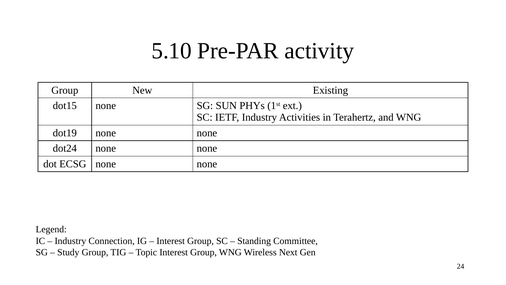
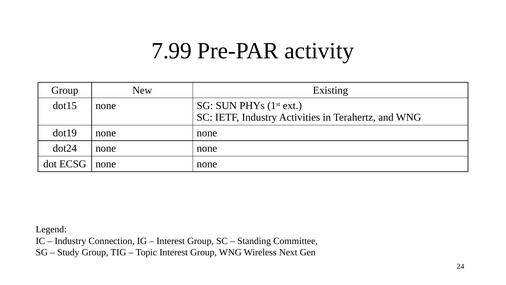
5.10: 5.10 -> 7.99 (172, 51)
